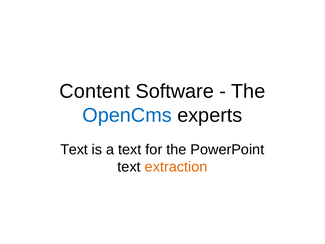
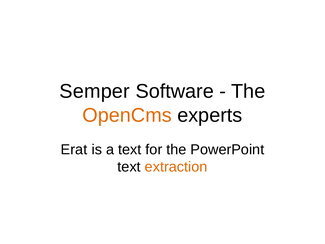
Content: Content -> Semper (95, 91)
OpenCms colour: blue -> orange (127, 115)
Text: Text -> Erat (74, 149)
